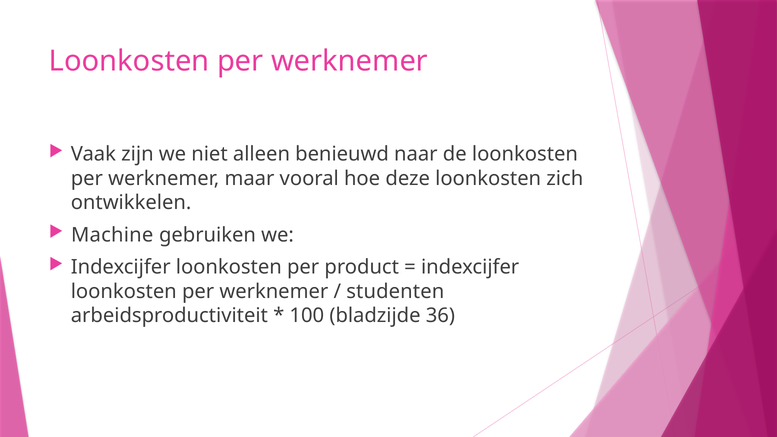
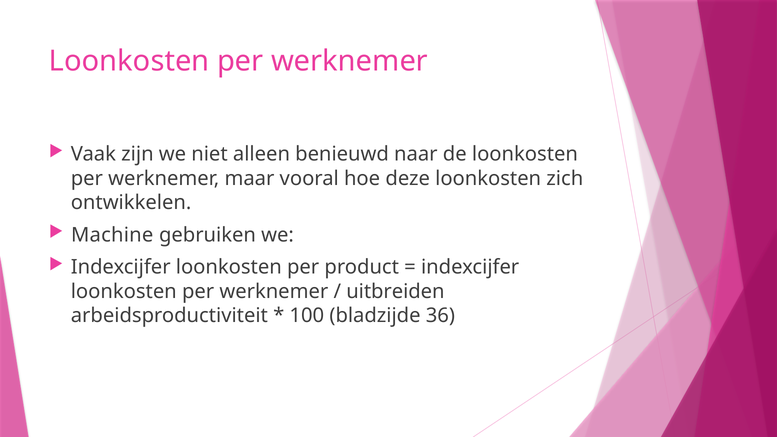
studenten: studenten -> uitbreiden (395, 292)
